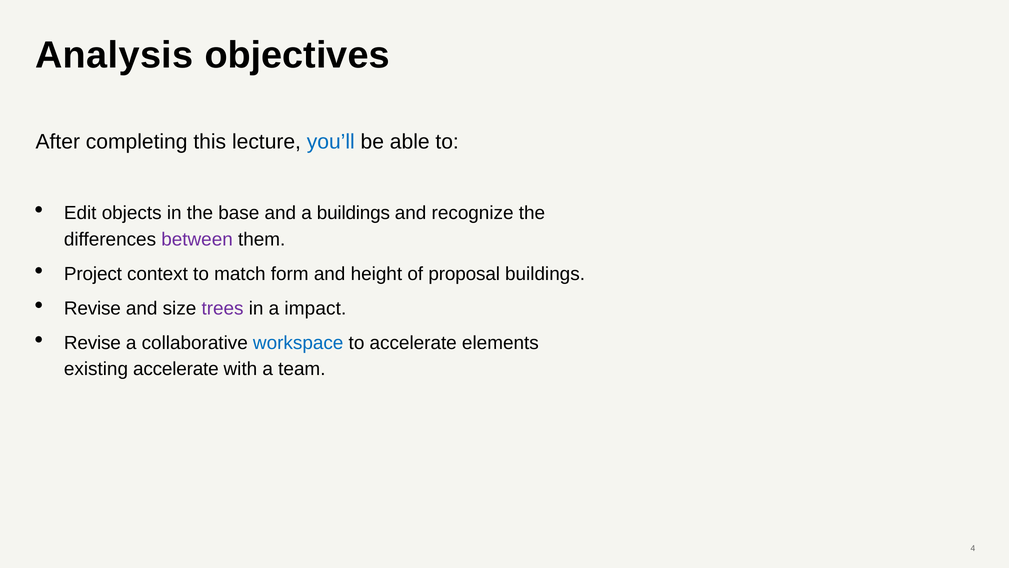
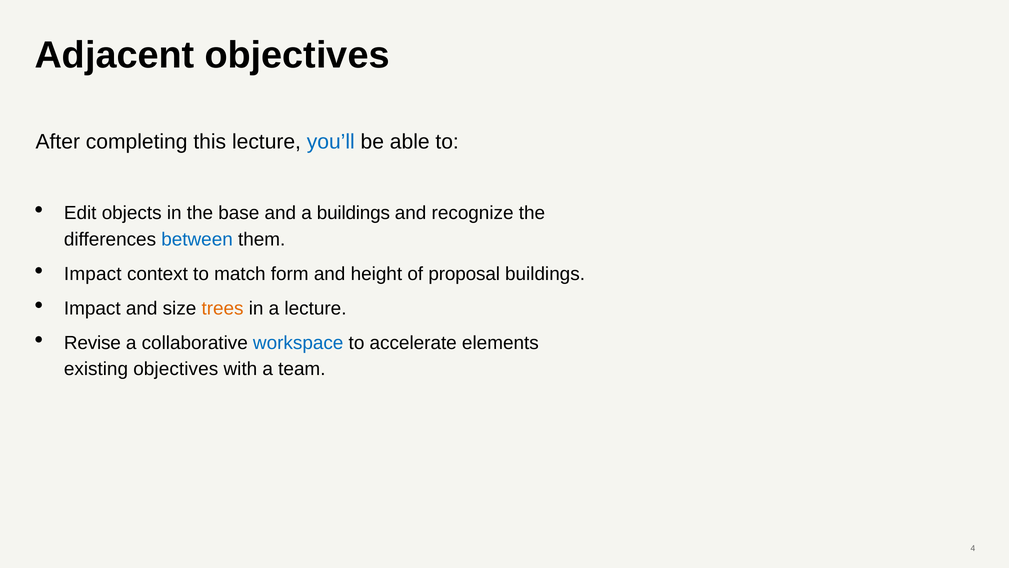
Analysis: Analysis -> Adjacent (114, 55)
between colour: purple -> blue (197, 239)
Project: Project -> Impact (93, 274)
Revise: Revise -> Impact (92, 308)
trees colour: purple -> orange (223, 308)
a impact: impact -> lecture (315, 308)
existing accelerate: accelerate -> objectives (176, 369)
